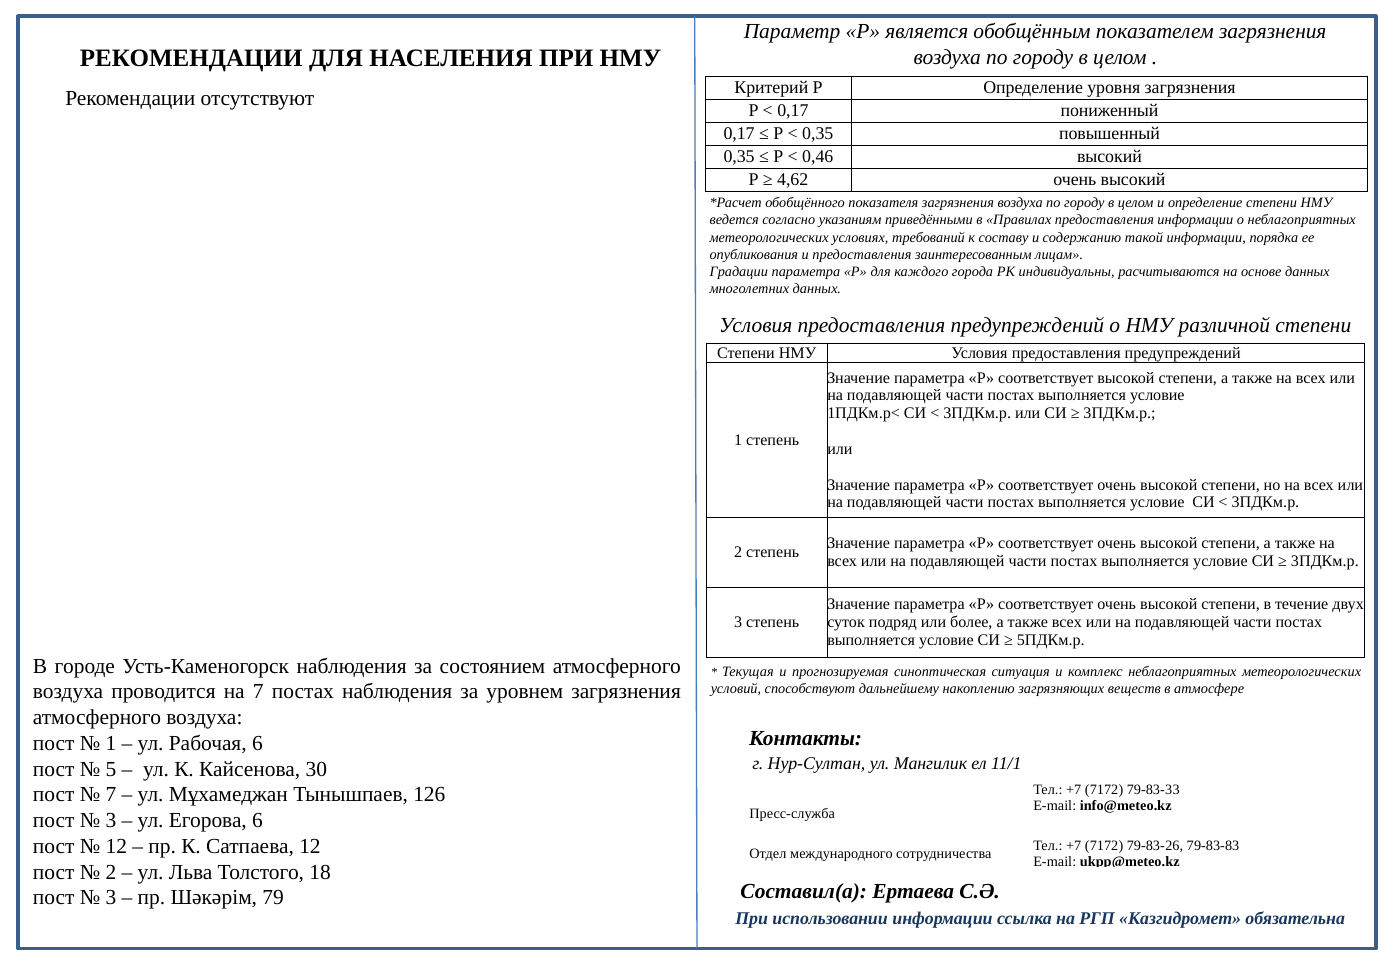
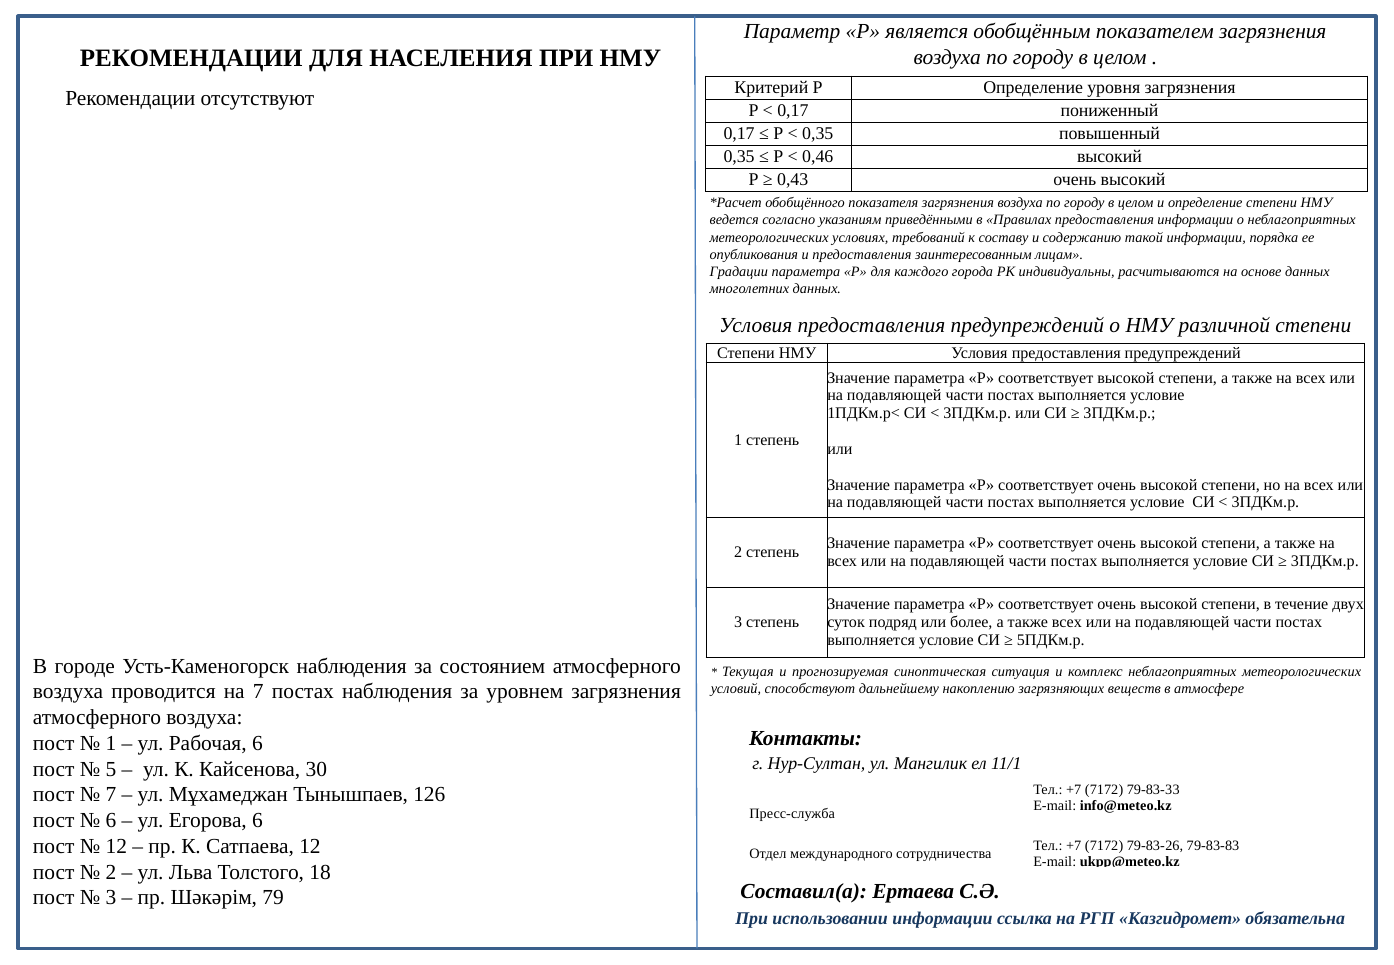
4,62: 4,62 -> 0,43 (793, 179)
3: 3 -> 6 (111, 821)
